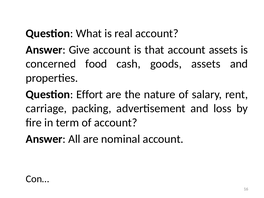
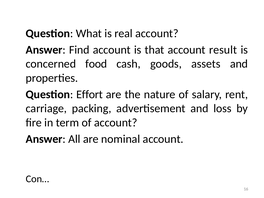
Give: Give -> Find (79, 50)
account assets: assets -> result (223, 50)
